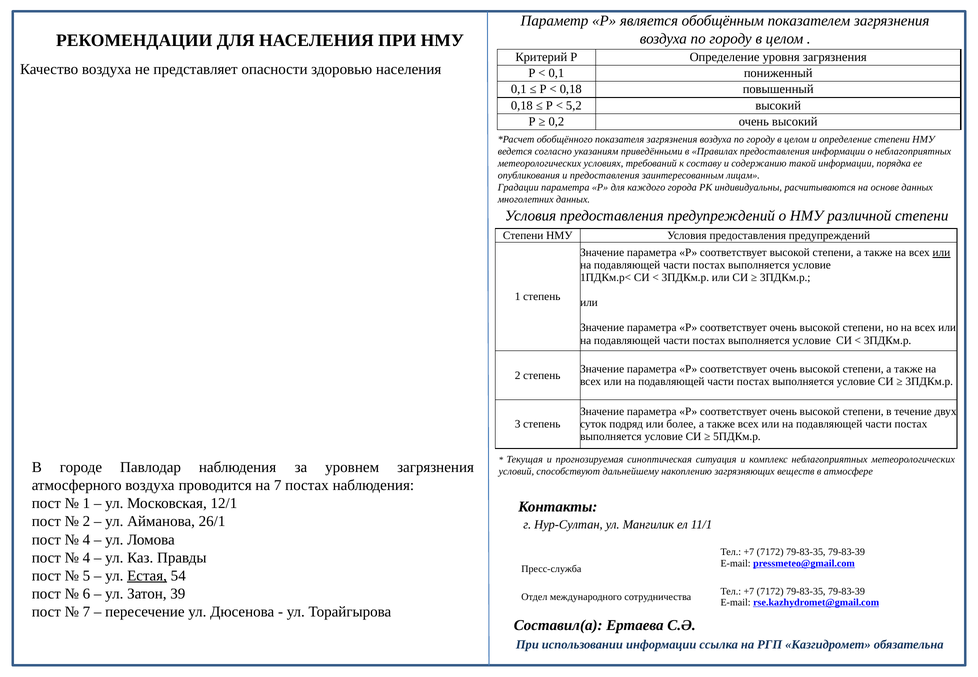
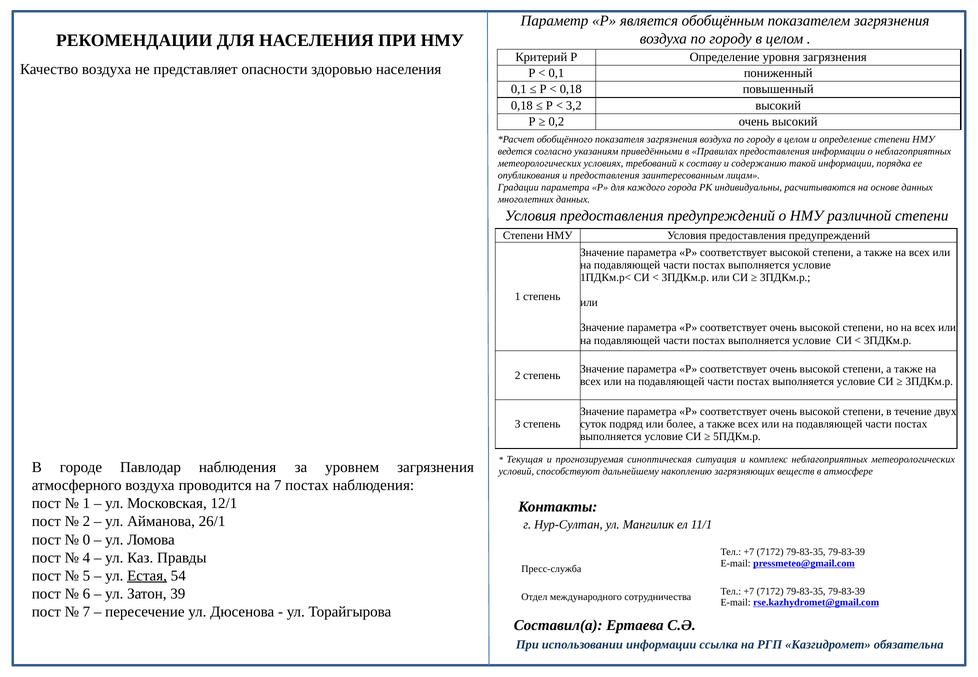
5,2: 5,2 -> 3,2 (574, 105)
или underline: present -> none (941, 253)
4: 4 -> 0 (86, 540)
